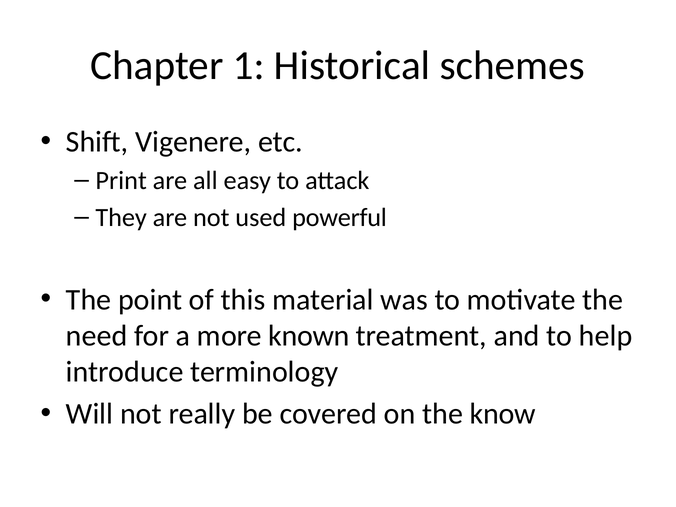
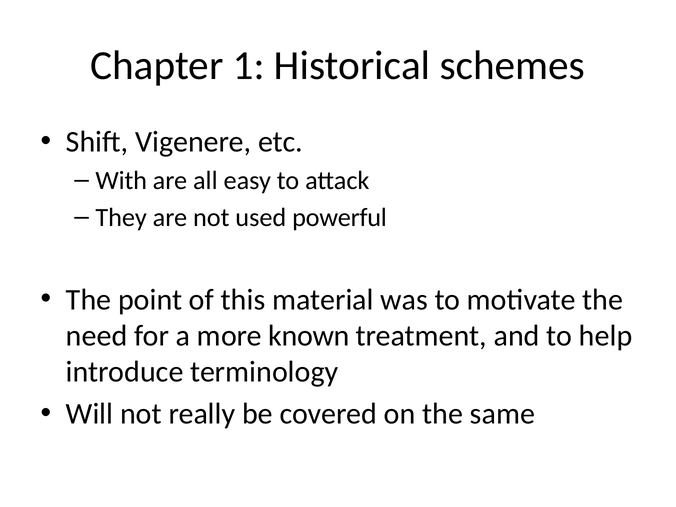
Print: Print -> With (121, 181)
know: know -> same (503, 414)
